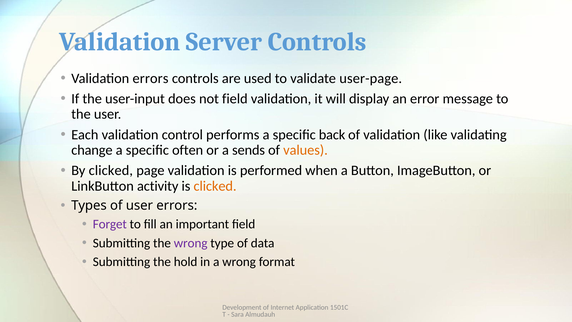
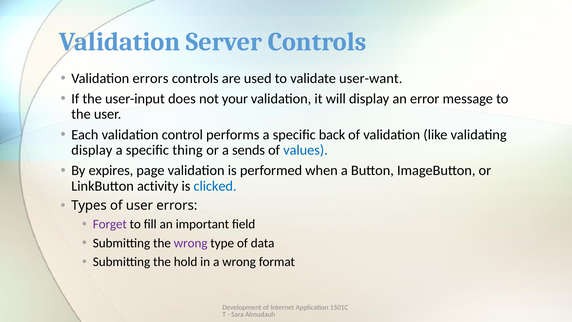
user-page: user-page -> user-want (371, 78)
not field: field -> your (235, 99)
change: change -> display (92, 150)
often: often -> thing (188, 150)
values colour: orange -> blue (306, 150)
By clicked: clicked -> expires (111, 170)
clicked colour: orange -> blue (215, 186)
